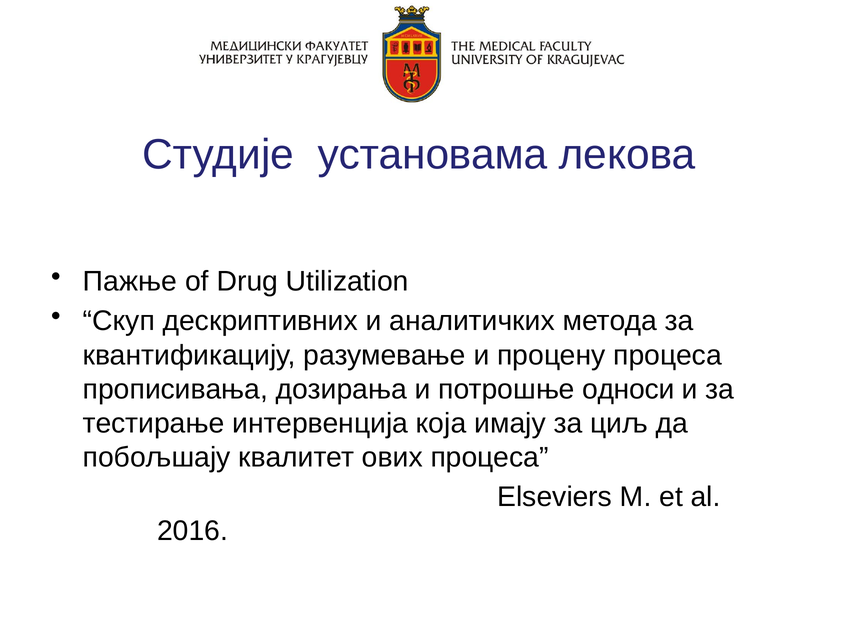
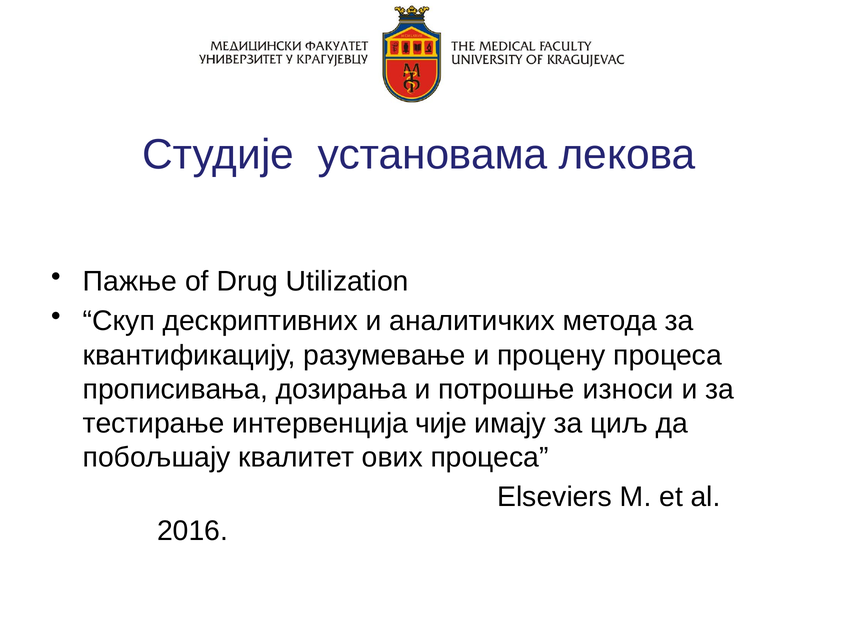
односи: односи -> износи (628, 389)
која: која -> чије (441, 423)
